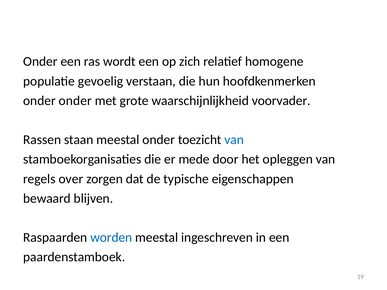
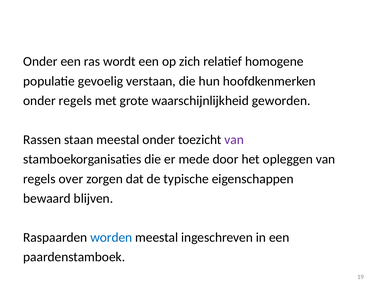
onder onder: onder -> regels (75, 101)
voorvader: voorvader -> geworden (281, 101)
van colour: blue -> purple (234, 140)
